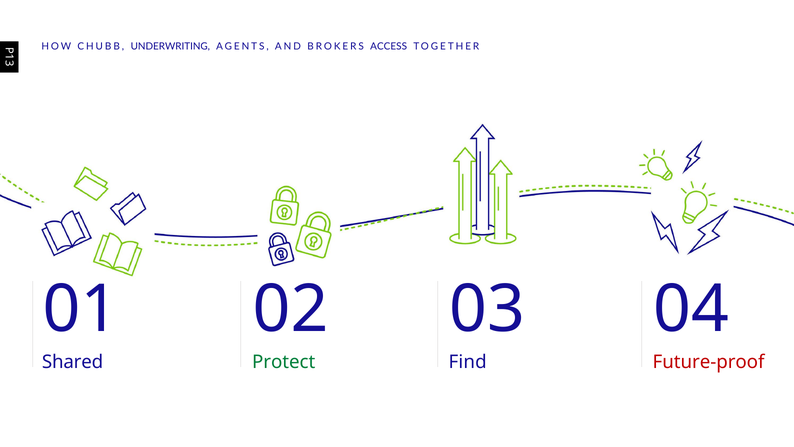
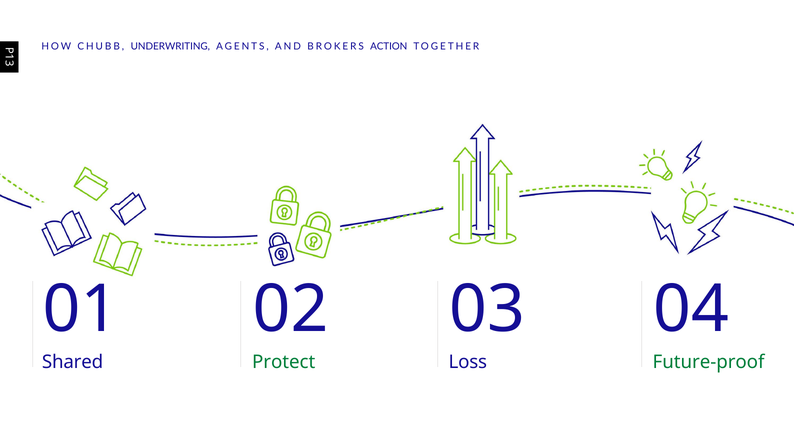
ACCESS: ACCESS -> ACTION (389, 46)
Find: Find -> Loss (468, 362)
Future-proof colour: red -> green (709, 362)
